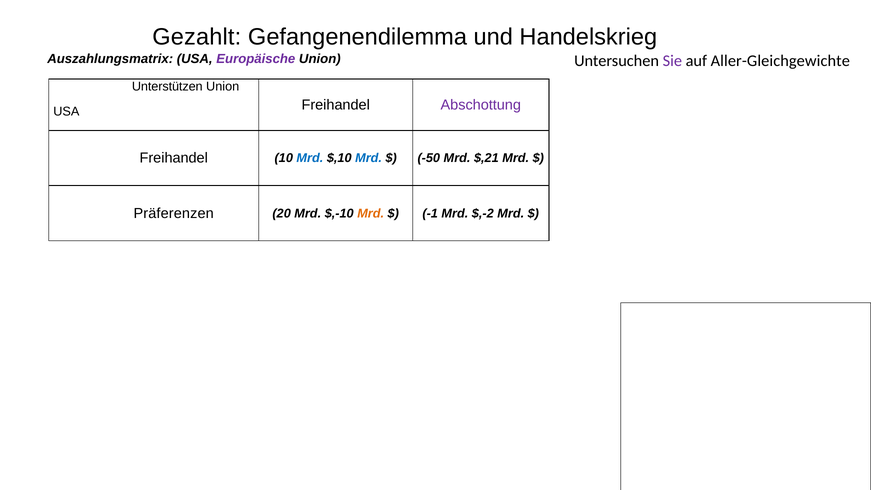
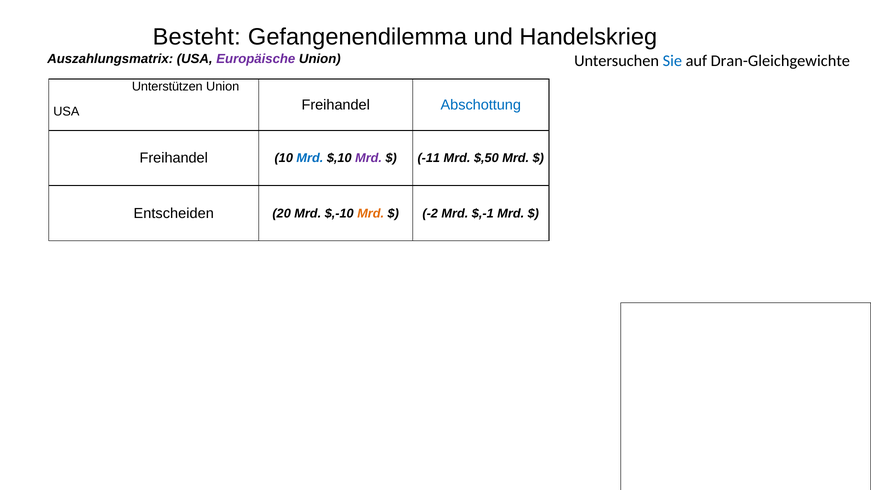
Gezahlt: Gezahlt -> Besteht (197, 37)
Sie colour: purple -> blue (672, 61)
Aller-Gleichgewichte: Aller-Gleichgewichte -> Dran-Gleichgewichte (780, 61)
Abschottung colour: purple -> blue (481, 105)
Mrd colour: blue -> purple (369, 158)
-50: -50 -> -11 (429, 158)
$,21: $,21 -> $,50 (486, 158)
Präferenzen: Präferenzen -> Entscheiden (174, 213)
-1: -1 -> -2 (430, 213)
$,-2: $,-2 -> $,-1 (483, 213)
